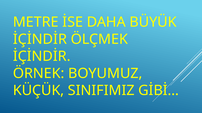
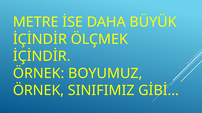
KÜÇÜK: KÜÇÜK -> ÖRNEK (39, 91)
